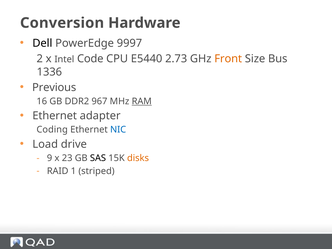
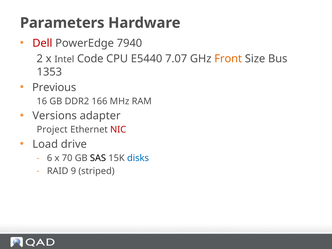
Conversion: Conversion -> Parameters (62, 23)
Dell colour: black -> red (42, 43)
9997: 9997 -> 7940 (129, 43)
2.73: 2.73 -> 7.07 (176, 59)
1336: 1336 -> 1353 (49, 72)
967: 967 -> 166 (99, 101)
RAM underline: present -> none (142, 101)
Ethernet: Ethernet -> Versions (55, 116)
Coding: Coding -> Project (52, 130)
NIC colour: blue -> red (118, 130)
9: 9 -> 6 (50, 158)
23: 23 -> 70 (67, 158)
disks colour: orange -> blue (138, 158)
1: 1 -> 9 (73, 171)
